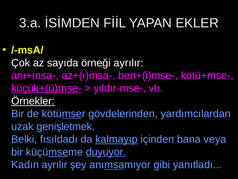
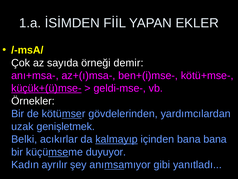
3.a: 3.a -> 1.a (30, 23)
örneği ayrılır: ayrılır -> demir (129, 63)
yıldır-mse-: yıldır-mse- -> geldi-mse- (120, 88)
Örnekler underline: present -> none (33, 101)
fısıldadı: fısıldadı -> acıkırlar (59, 139)
bana veya: veya -> bana (215, 139)
duyuyor underline: present -> none (106, 152)
